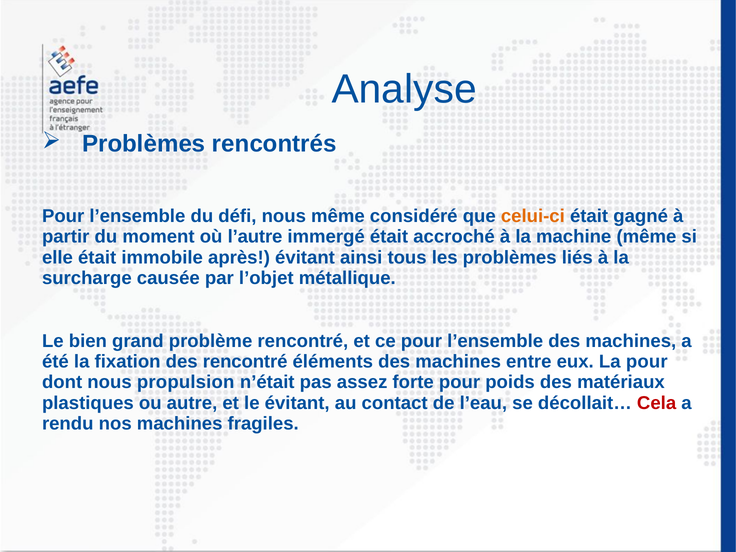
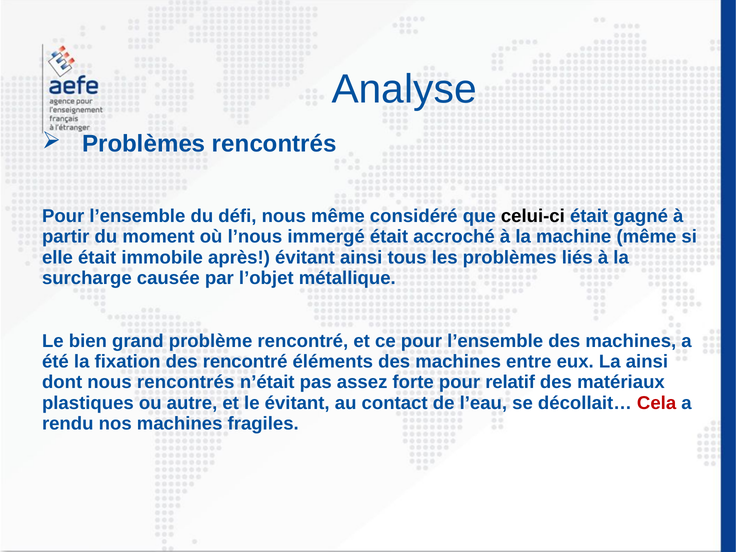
celui-ci colour: orange -> black (533, 216)
l’autre: l’autre -> l’nous (255, 237)
La pour: pour -> ainsi (647, 362)
nous propulsion: propulsion -> rencontrés (186, 382)
poids: poids -> relatif (510, 382)
